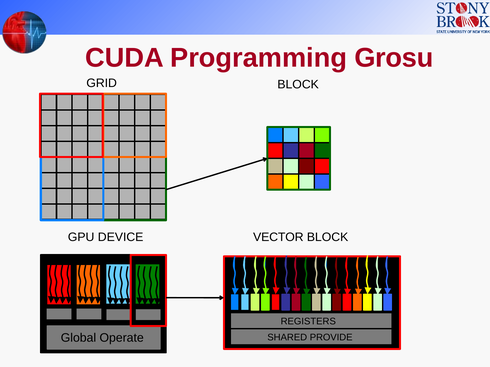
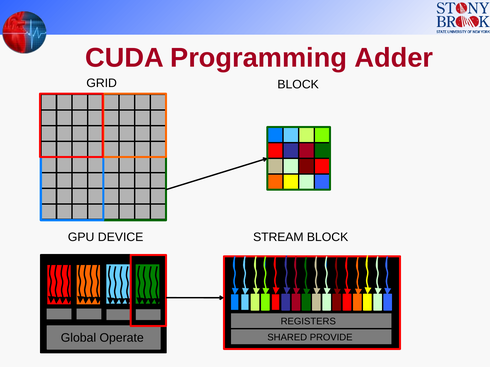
Grosu: Grosu -> Adder (394, 58)
VECTOR: VECTOR -> STREAM (278, 238)
